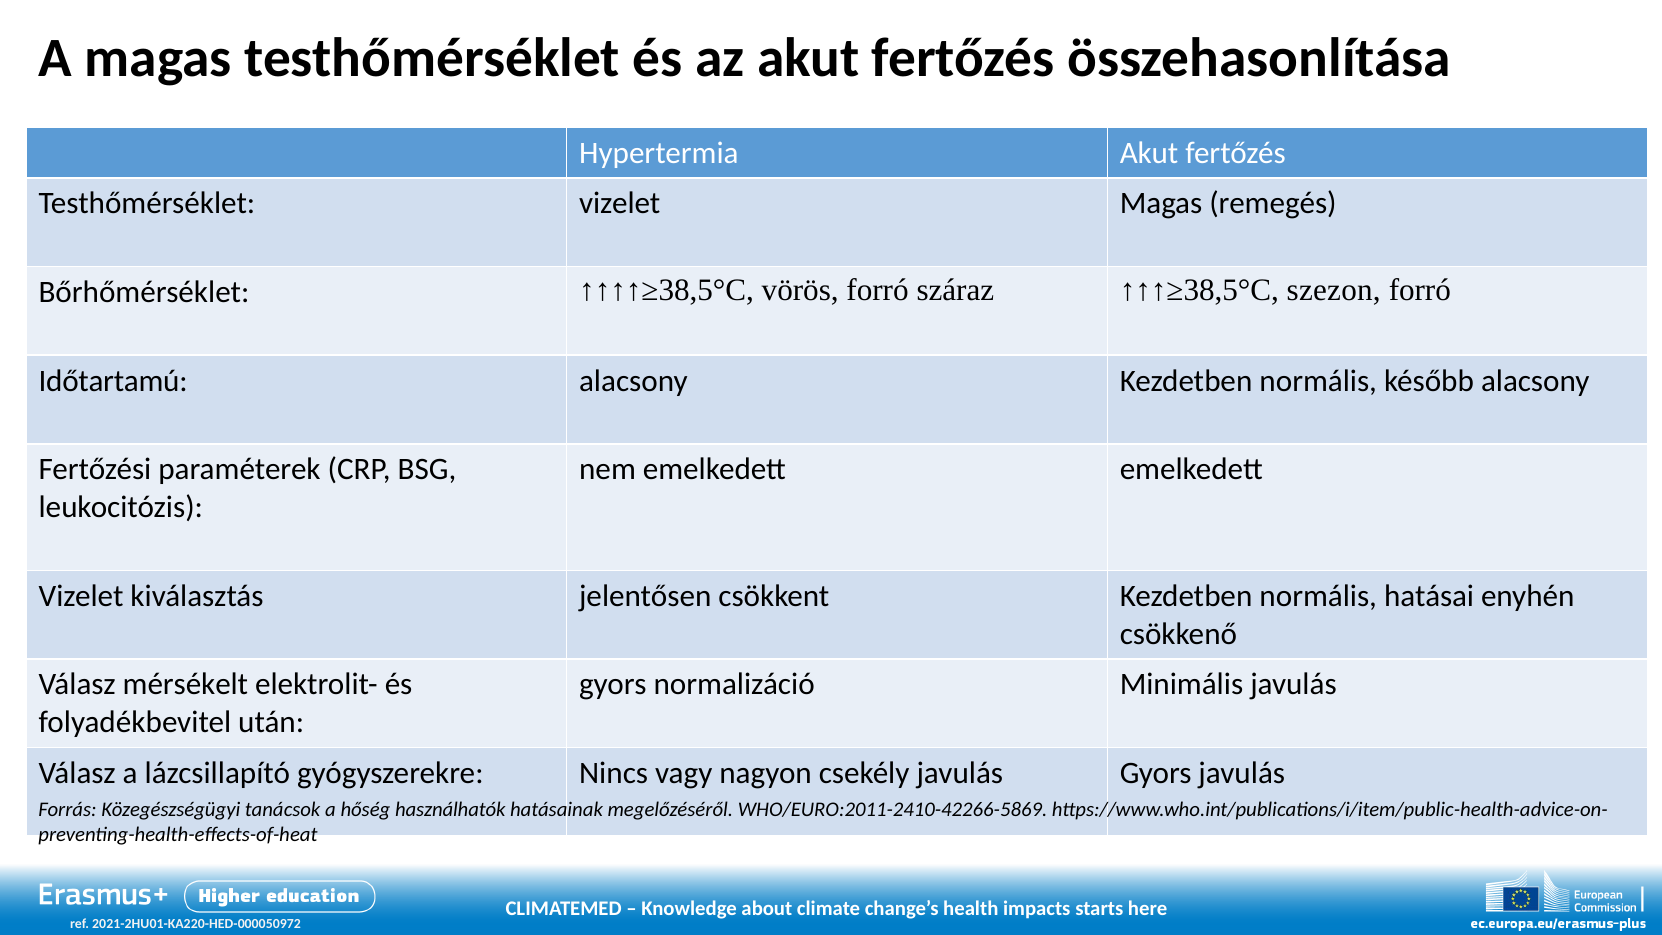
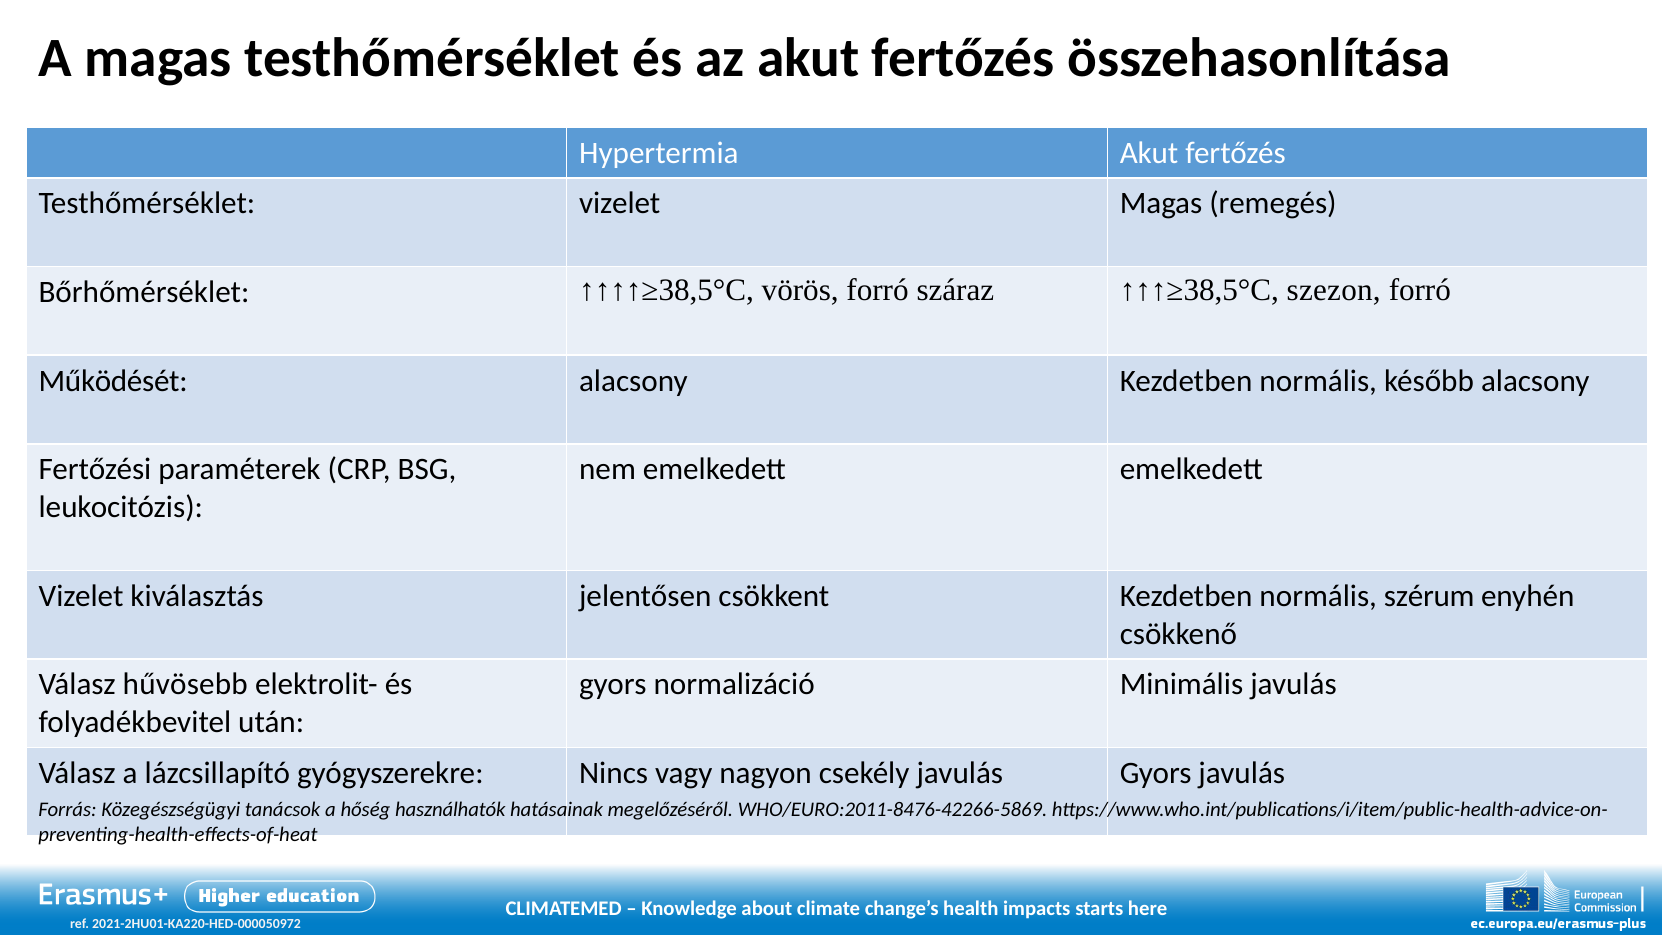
Időtartamú: Időtartamú -> Működését (113, 381)
hatásai: hatásai -> szérum (1429, 596)
mérsékelt: mérsékelt -> hűvösebb (185, 685)
WHO/EURO:2011-2410-42266-5869: WHO/EURO:2011-2410-42266-5869 -> WHO/EURO:2011-8476-42266-5869 (893, 810)
